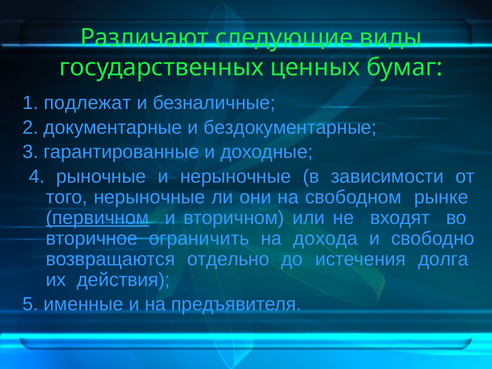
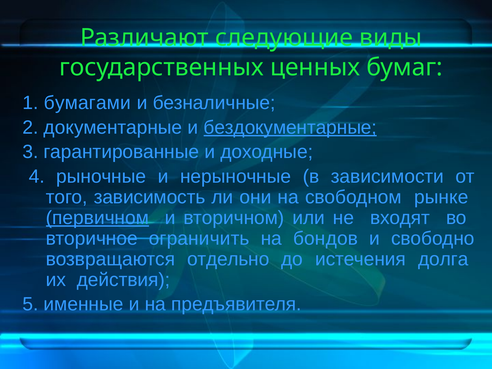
подлежат: подлежат -> бумагами (87, 103)
бездокументарные underline: none -> present (290, 127)
того нерыночные: нерыночные -> зависимость (150, 197)
дохода: дохода -> бондов (326, 238)
